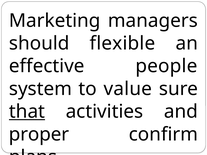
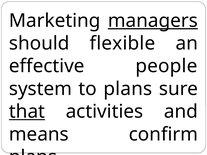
managers underline: none -> present (153, 21)
to value: value -> plans (128, 89)
proper: proper -> means (39, 134)
